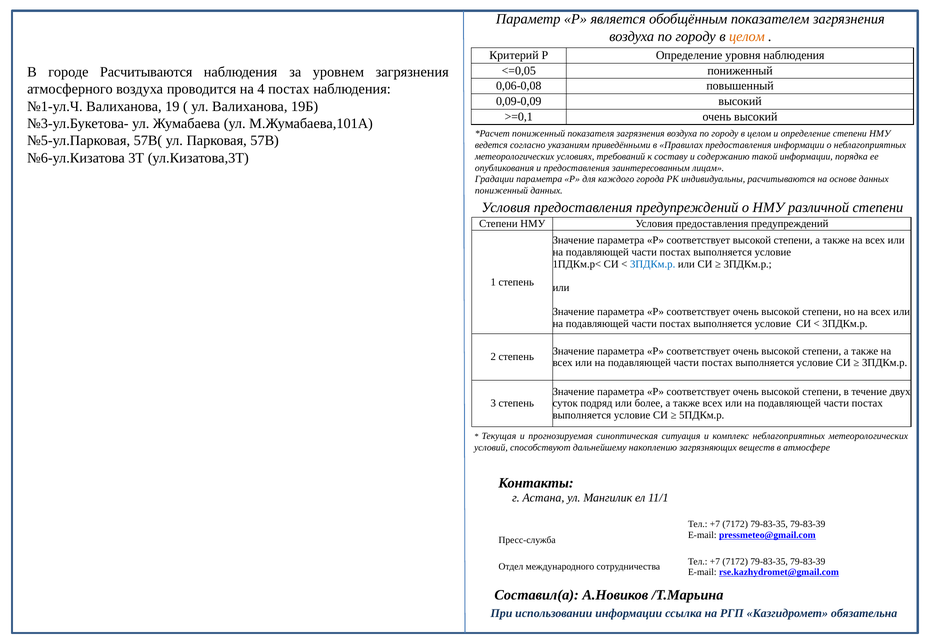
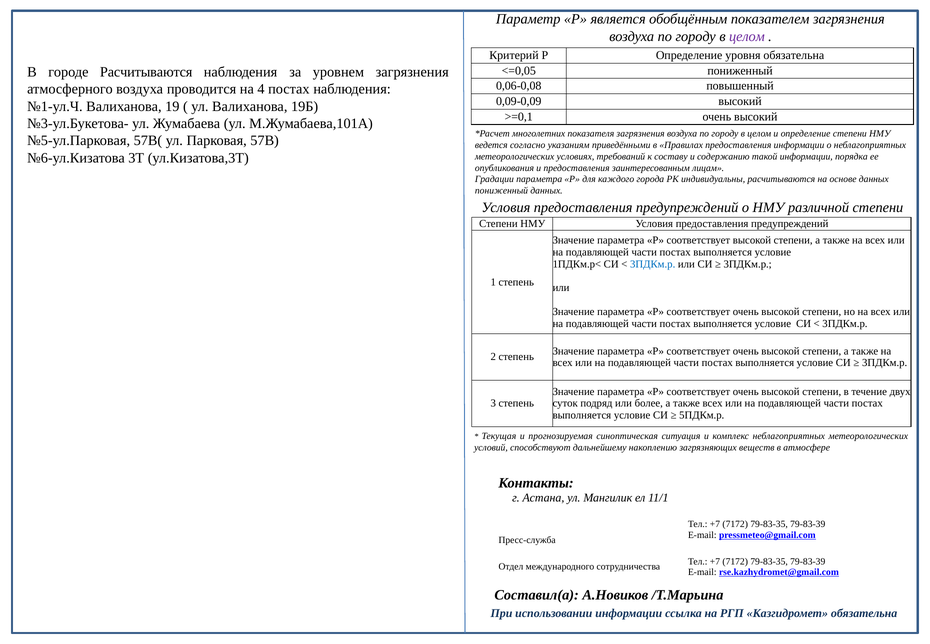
целом colour: orange -> purple (747, 36)
уровня наблюдения: наблюдения -> обязательна (794, 55)
пониженный: пониженный -> многолетних (539, 134)
